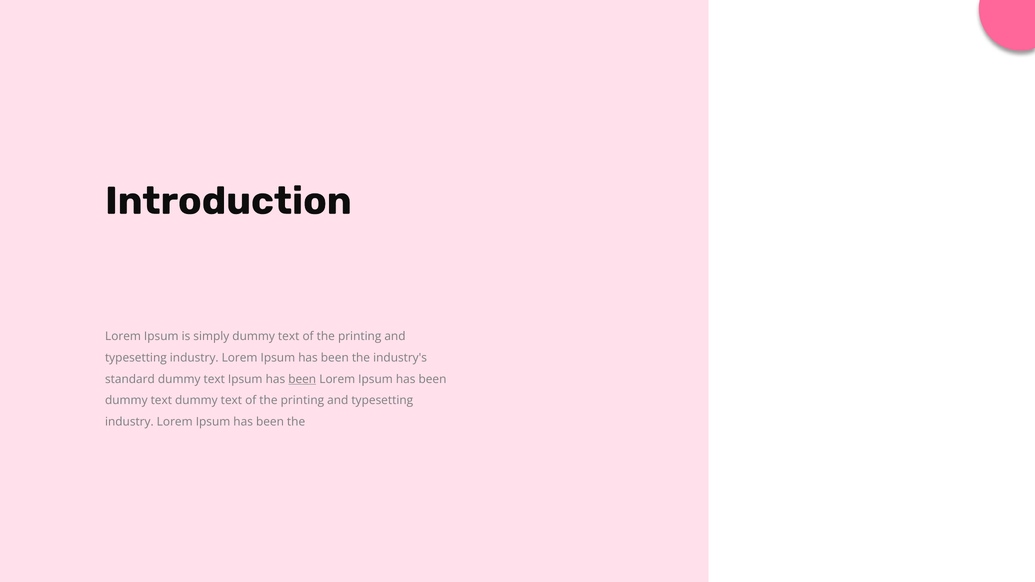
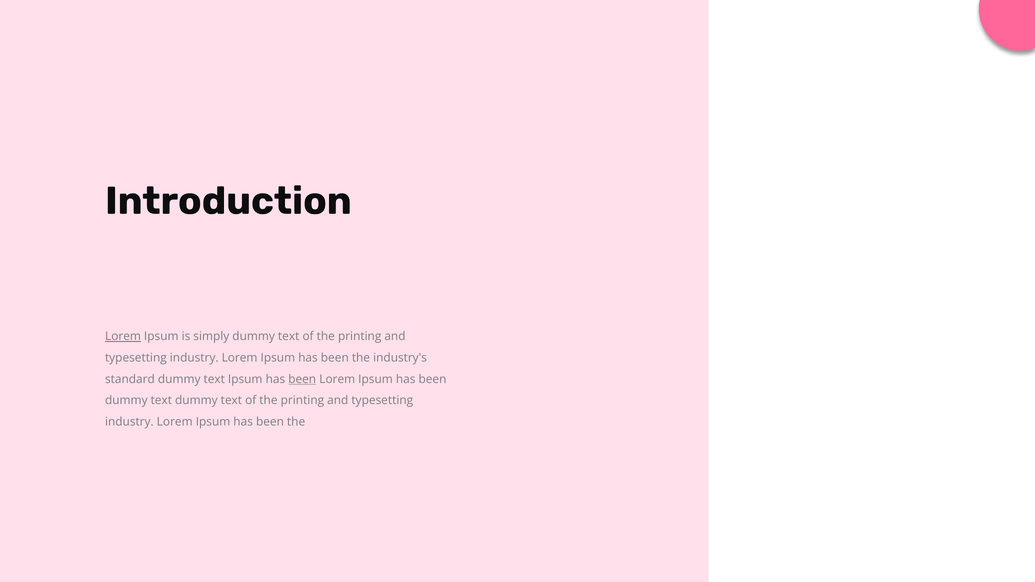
Lorem underline: none -> present (123, 337)
